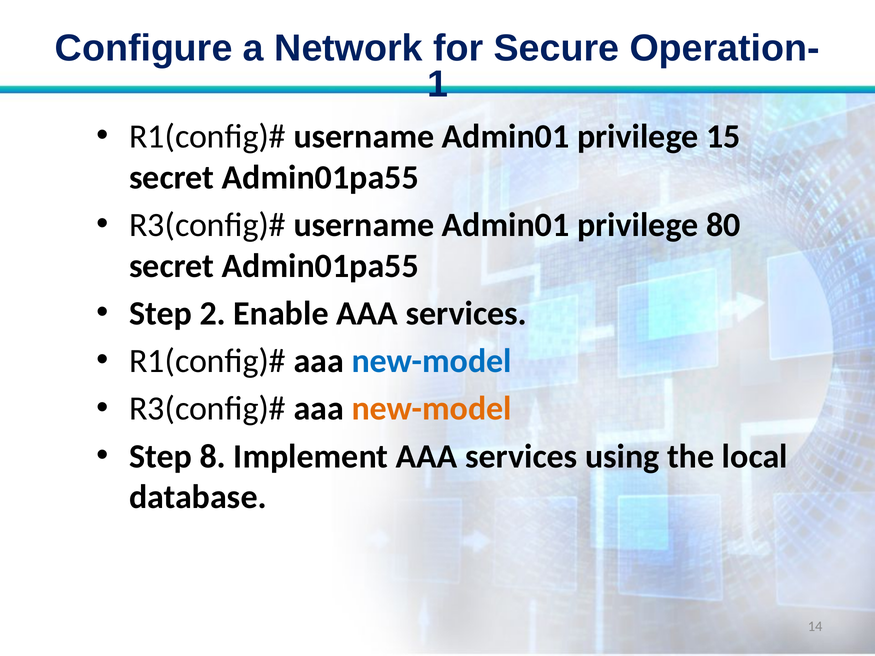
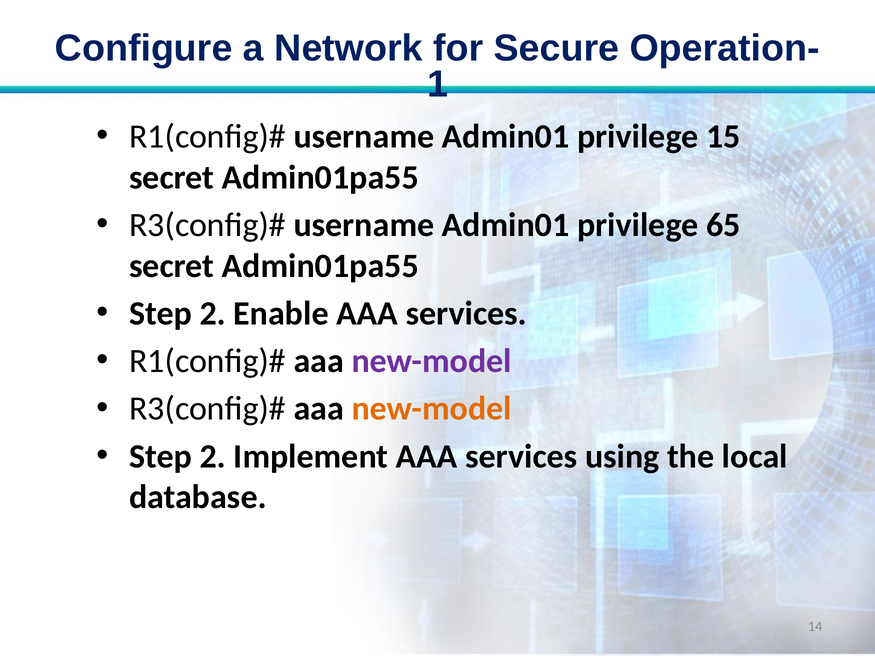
80: 80 -> 65 (723, 225)
new-model colour: blue -> purple (432, 361)
8: 8 -> 2 (213, 457)
